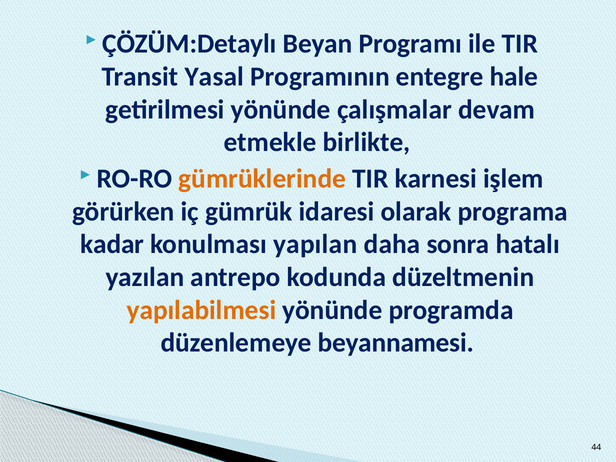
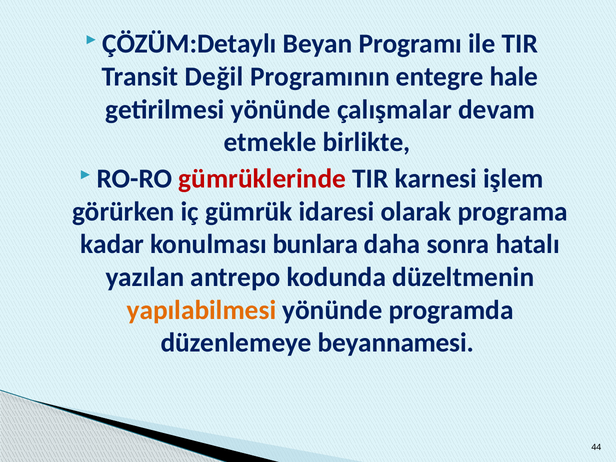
Yasal: Yasal -> Değil (214, 77)
gümrüklerinde colour: orange -> red (262, 179)
yapılan: yapılan -> bunlara (315, 244)
